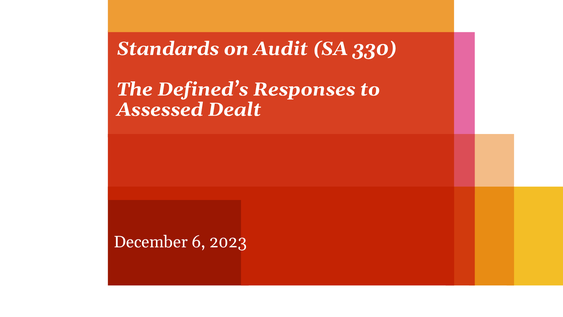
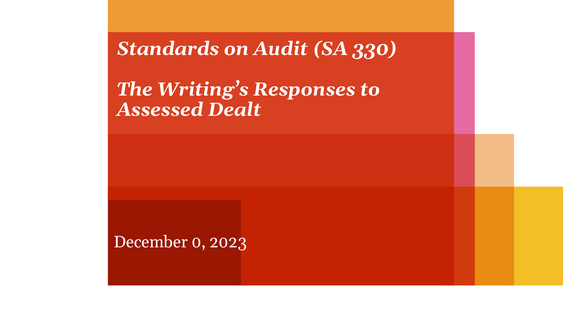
Defined’s: Defined’s -> Writing’s (203, 89)
6: 6 -> 0 (199, 242)
